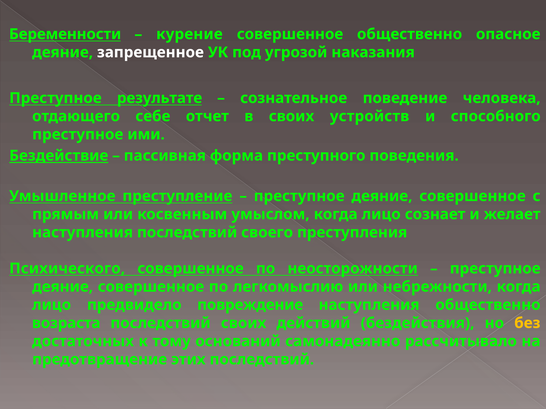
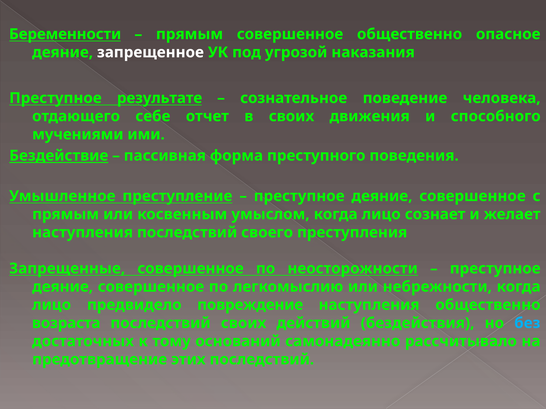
курение: курение -> прямым (190, 34)
устройств: устройств -> движения (370, 116)
преступное: преступное -> мучениями (78, 135)
Психического: Психического -> Запрещенные (67, 269)
без colour: yellow -> light blue (527, 323)
